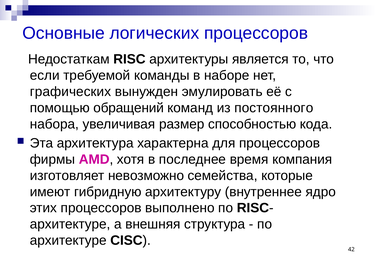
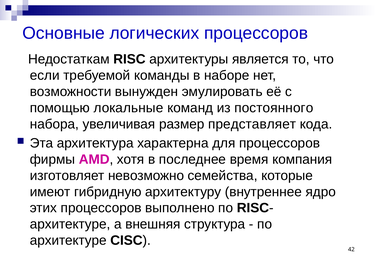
графических: графических -> возможности (71, 92)
обращений: обращений -> локальные (129, 108)
способностью: способностью -> представляет (252, 124)
